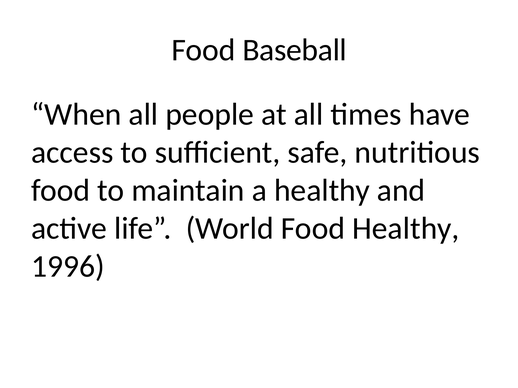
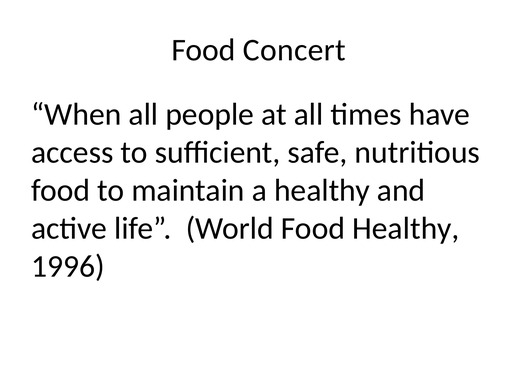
Baseball: Baseball -> Concert (294, 50)
